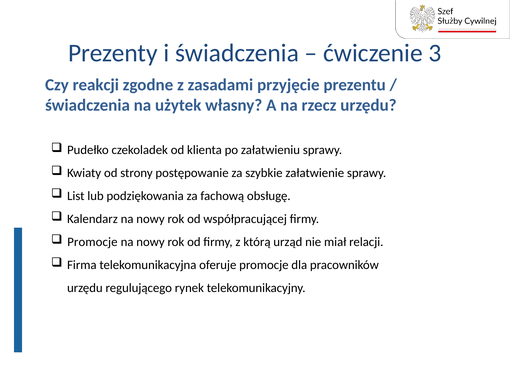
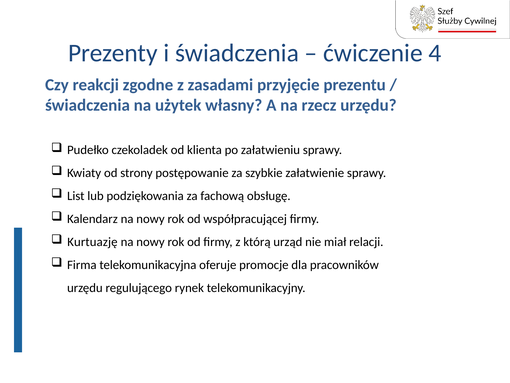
3: 3 -> 4 (435, 53)
Promocje: Promocje -> Kurtuazję (92, 242)
